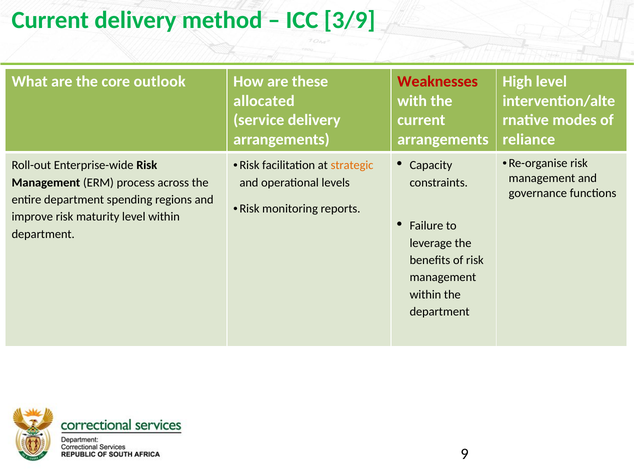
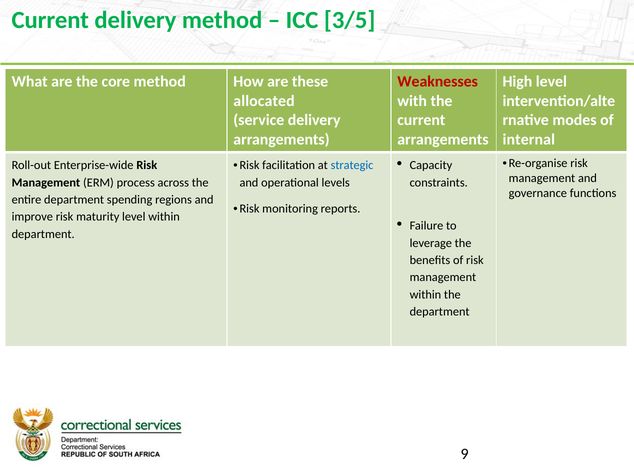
3/9: 3/9 -> 3/5 (350, 20)
core outlook: outlook -> method (160, 82)
reliance: reliance -> internal (529, 140)
strategic colour: orange -> blue (352, 165)
